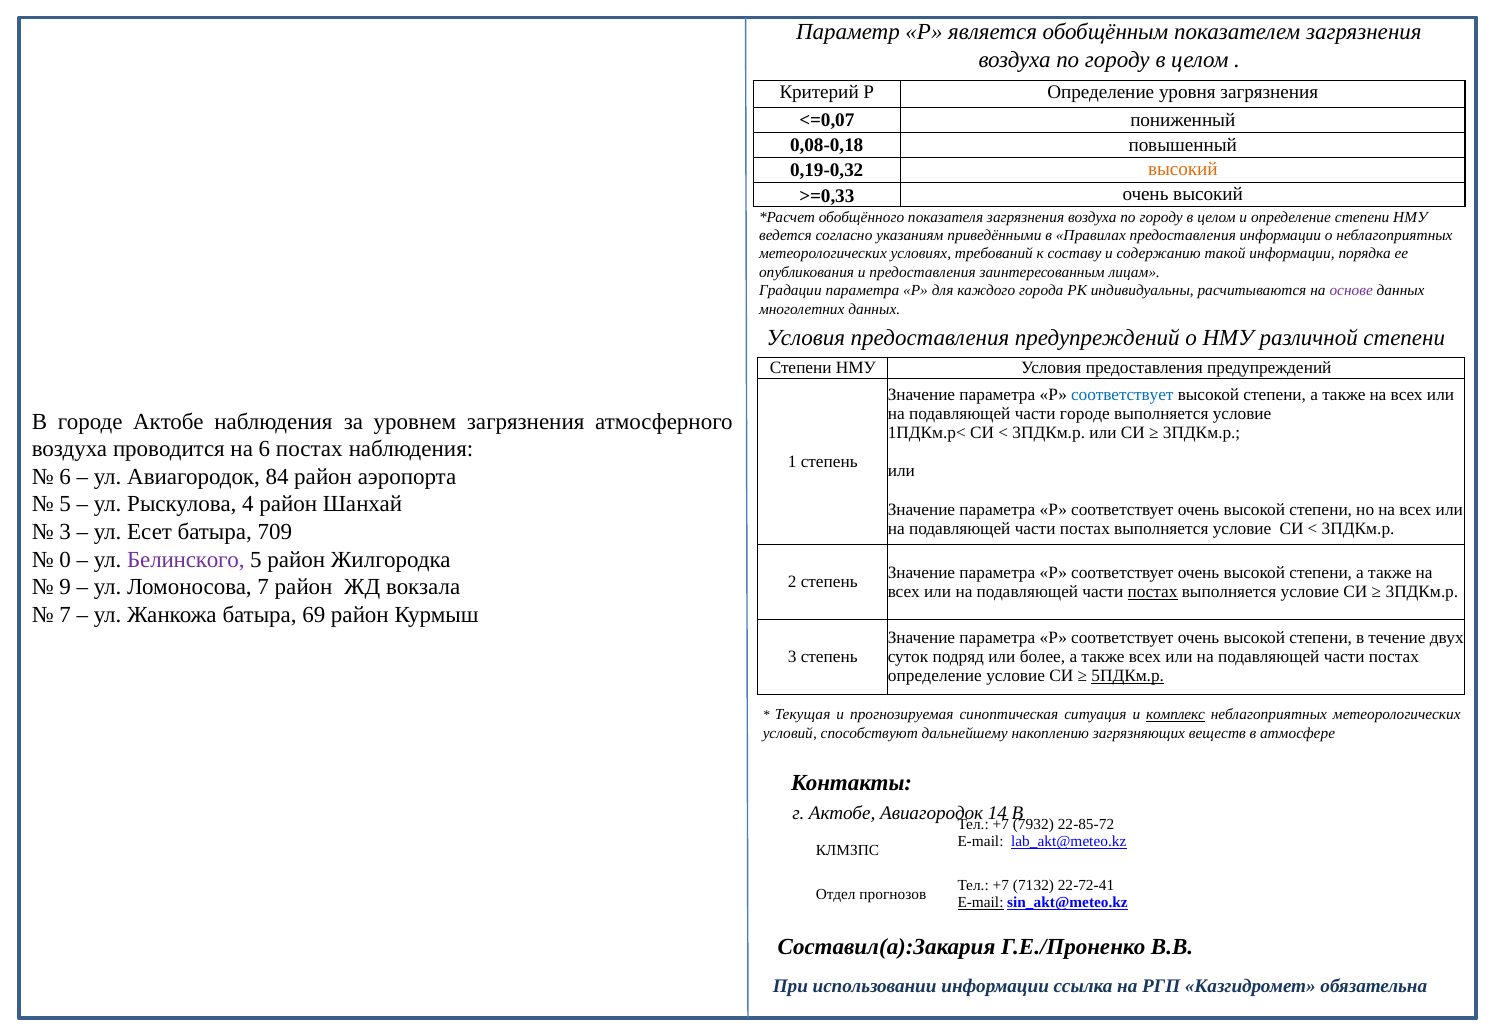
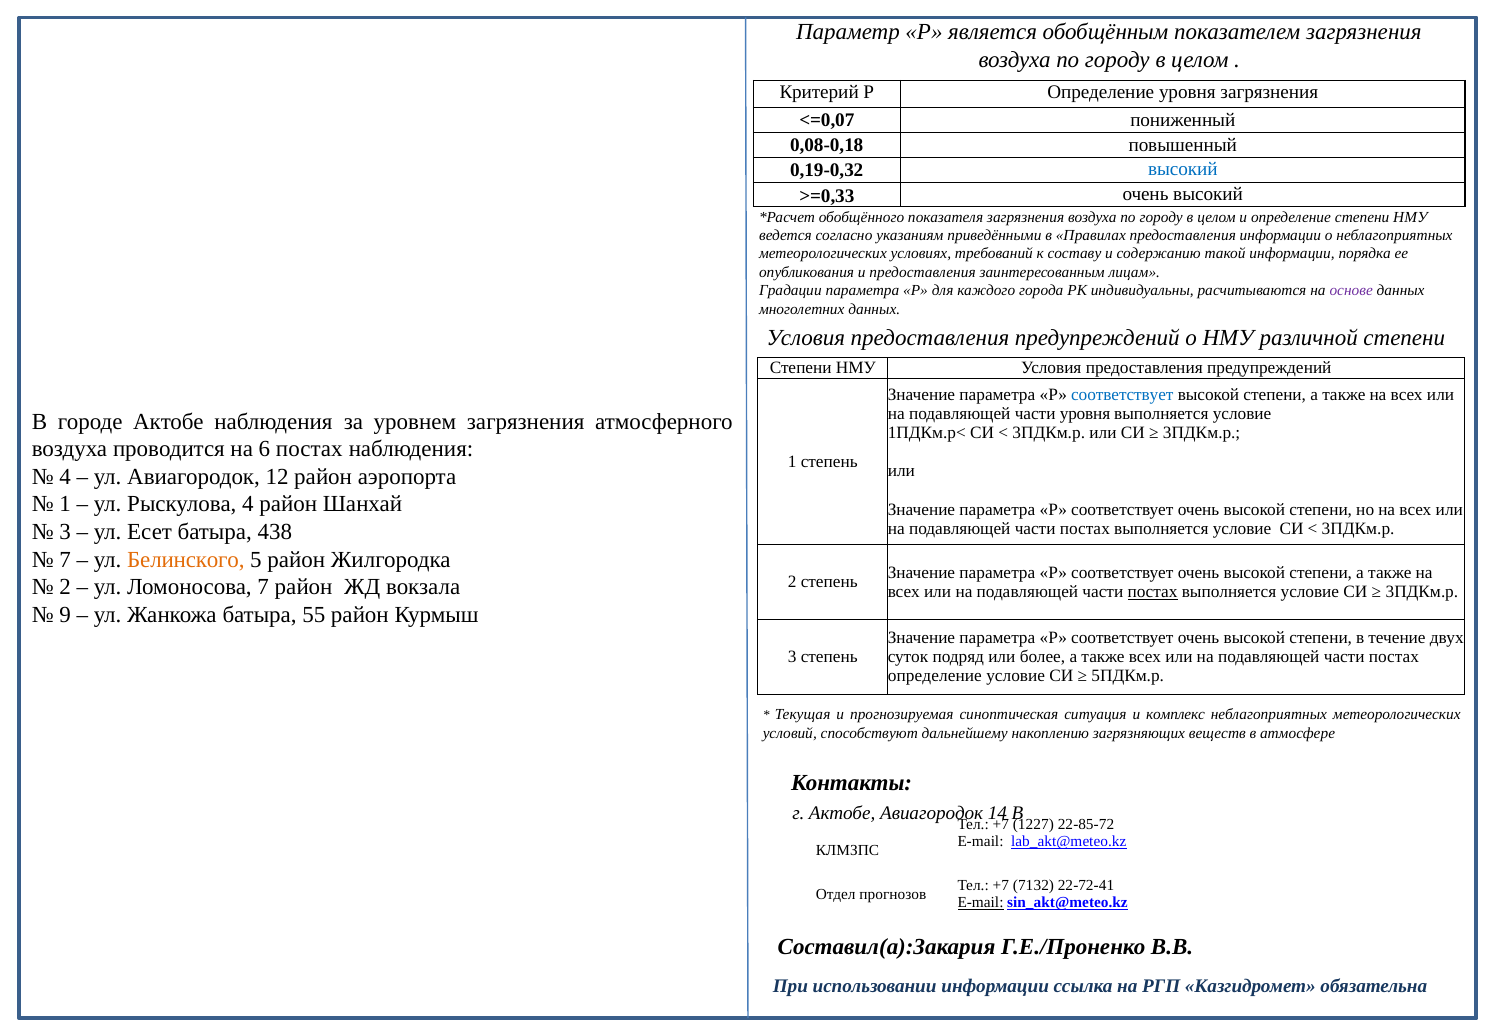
высокий colour: orange -> blue (1183, 169)
части городе: городе -> уровня (1085, 414)
6: 6 -> 4 (65, 477)
84: 84 -> 12 (277, 477)
5: 5 -> 1 (65, 504)
709: 709 -> 438 (275, 532)
0: 0 -> 7 (65, 559)
Белинского colour: purple -> orange (186, 559)
9: 9 -> 2 (65, 587)
7: 7 -> 9 (65, 615)
69: 69 -> 55 (314, 615)
5ПДКм.р underline: present -> none (1128, 676)
комплекс underline: present -> none (1176, 715)
7932: 7932 -> 1227 (1033, 825)
